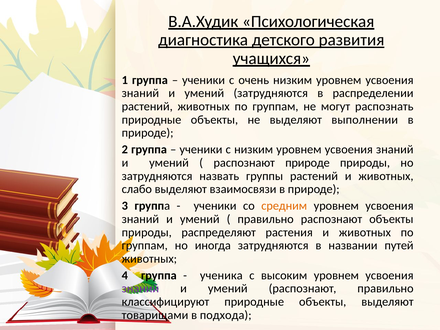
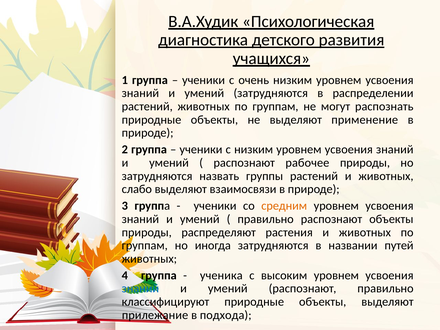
выполнении: выполнении -> применение (365, 120)
распознают природе: природе -> рабочее (307, 163)
знаний colour: purple -> blue (140, 289)
товарищами: товарищами -> прилежание (155, 315)
